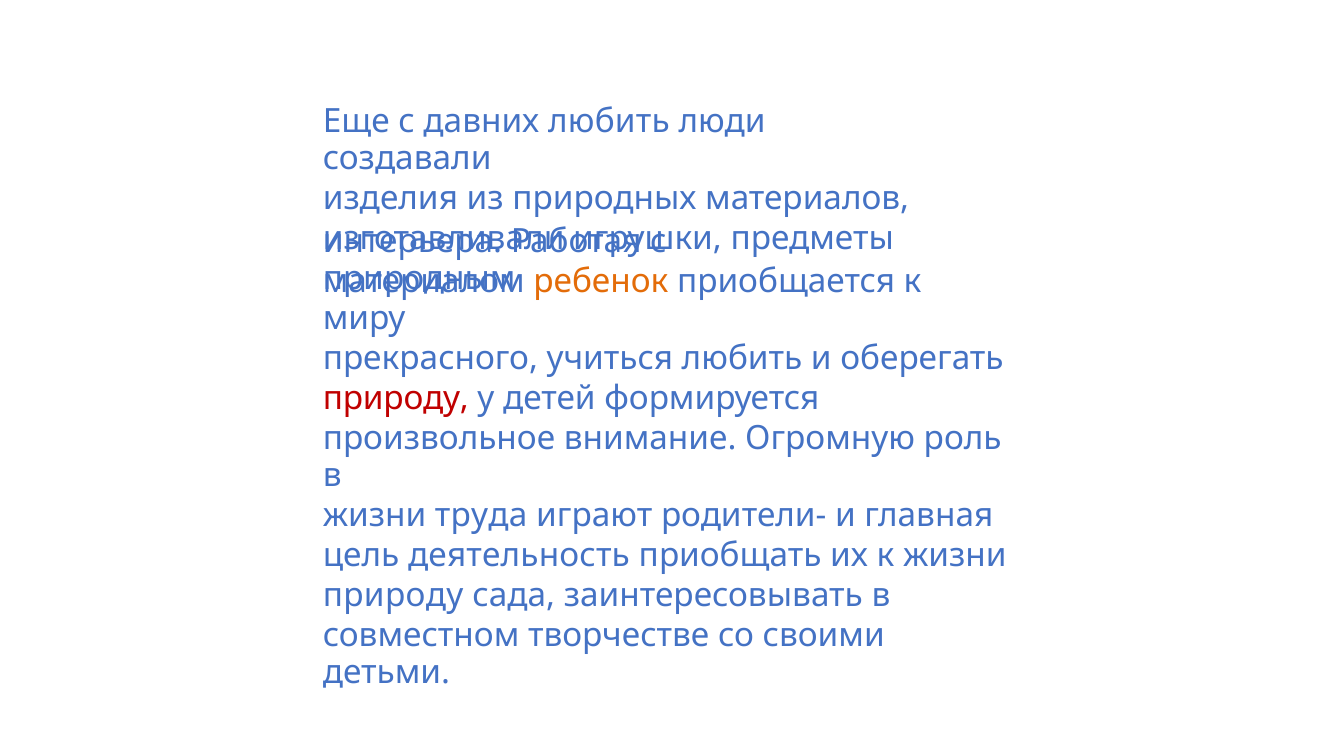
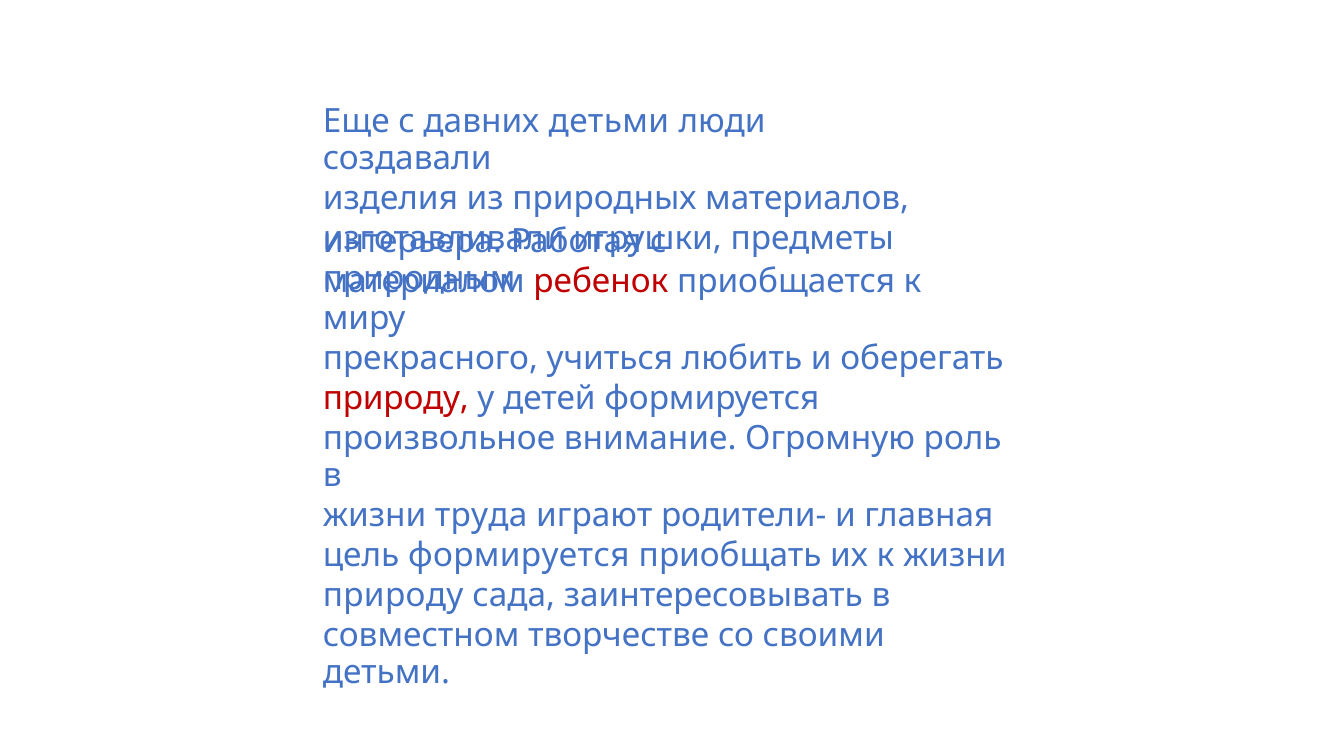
давних любить: любить -> детьми (609, 121)
ребенок colour: orange -> red (601, 282)
цель деятельность: деятельность -> формируется (519, 556)
